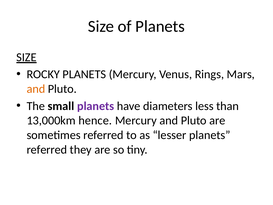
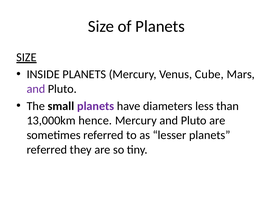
ROCKY: ROCKY -> INSIDE (43, 74)
Rings: Rings -> Cube (209, 74)
and colour: orange -> purple (36, 89)
